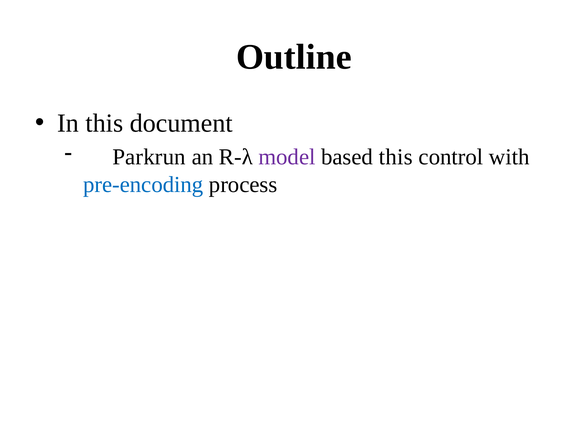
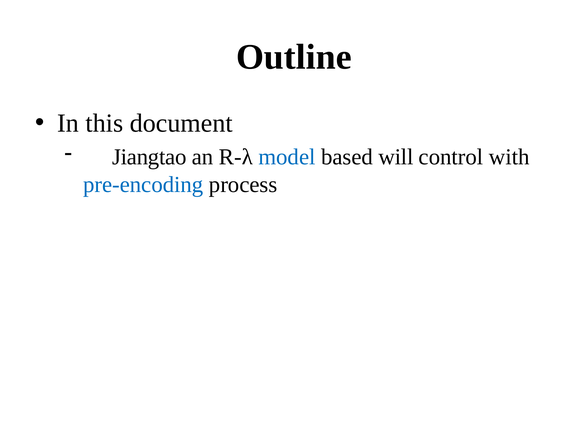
Parkrun: Parkrun -> Jiangtao (149, 157)
model colour: purple -> blue (287, 157)
based this: this -> will (396, 157)
